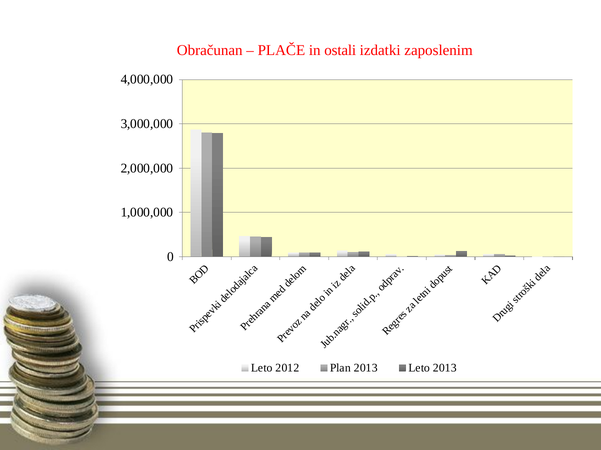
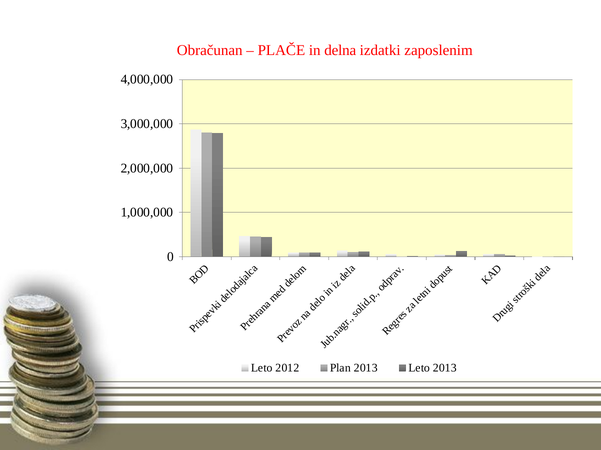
ostali: ostali -> delna (340, 51)
